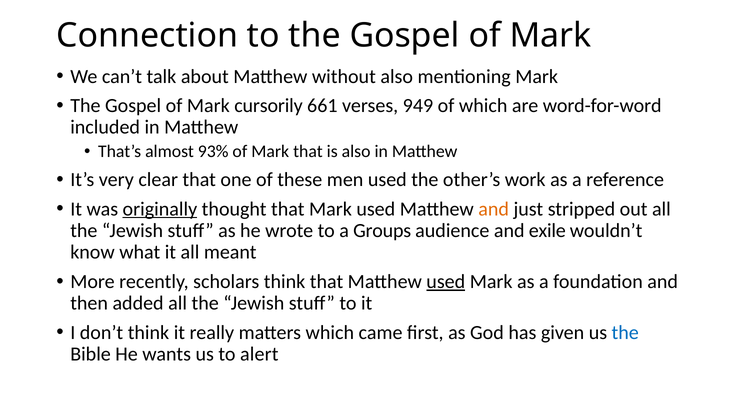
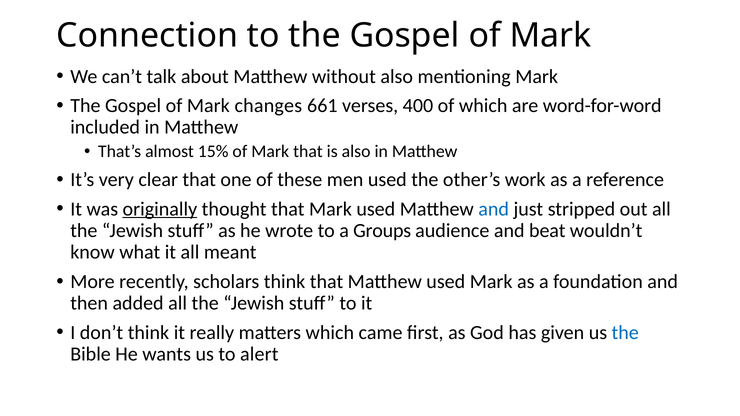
cursorily: cursorily -> changes (268, 106)
949: 949 -> 400 (418, 106)
93%: 93% -> 15% (213, 152)
and colour: orange -> blue (494, 209)
exile: exile -> beat (547, 231)
used underline: present -> none (446, 282)
